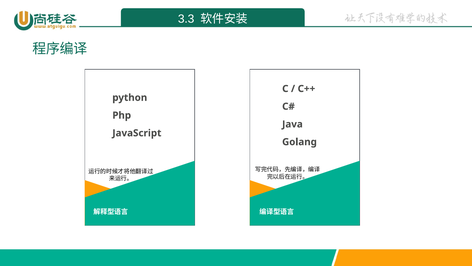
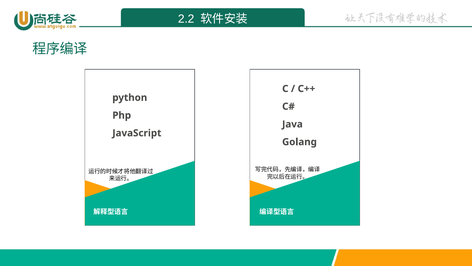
3.3: 3.3 -> 2.2 (186, 19)
